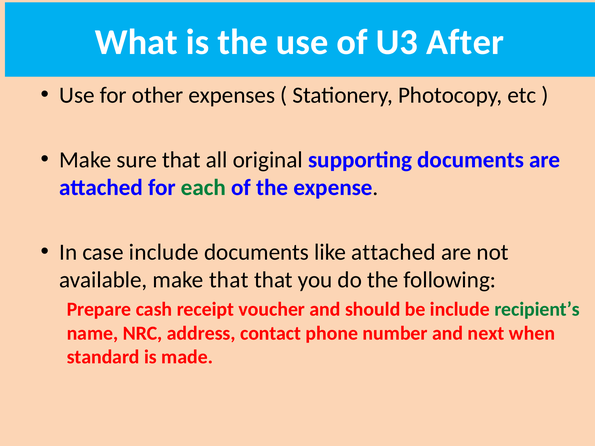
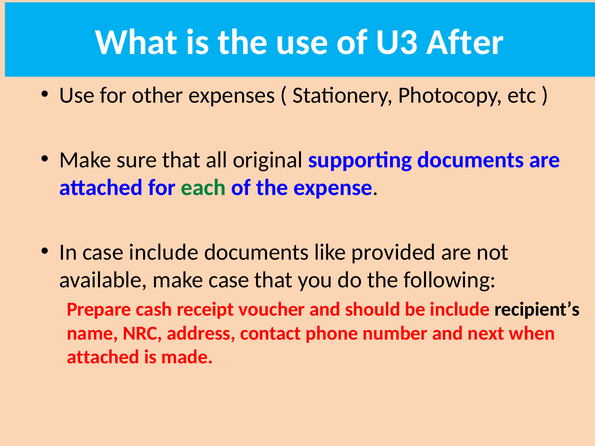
like attached: attached -> provided (394, 252)
make that: that -> case (229, 280)
recipient’s colour: green -> black (537, 310)
standard: standard -> attached (103, 357)
